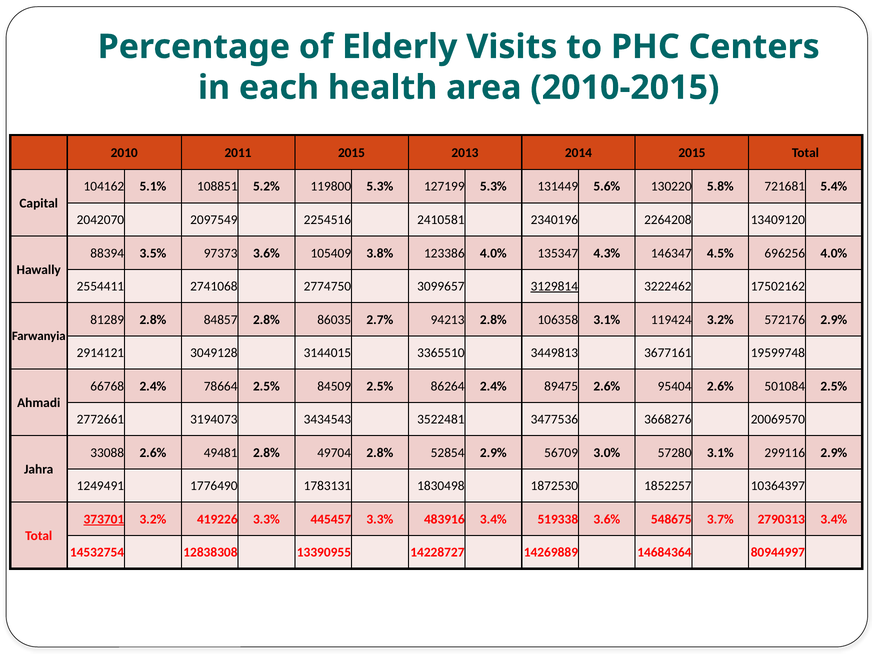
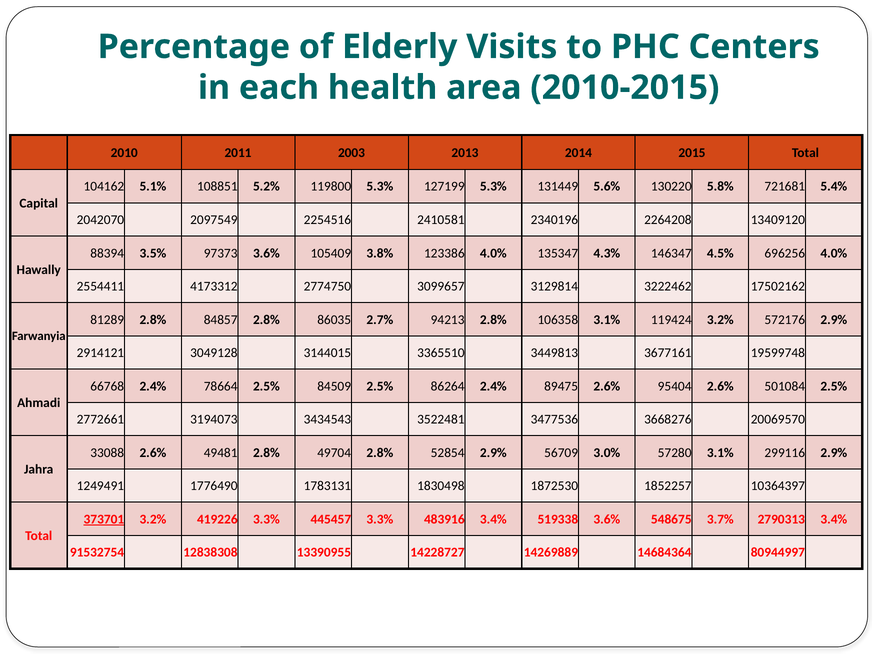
2011 2015: 2015 -> 2003 (351, 153)
2741068: 2741068 -> 4173312 (214, 286)
3129814 underline: present -> none (554, 286)
14532754: 14532754 -> 91532754 (97, 552)
